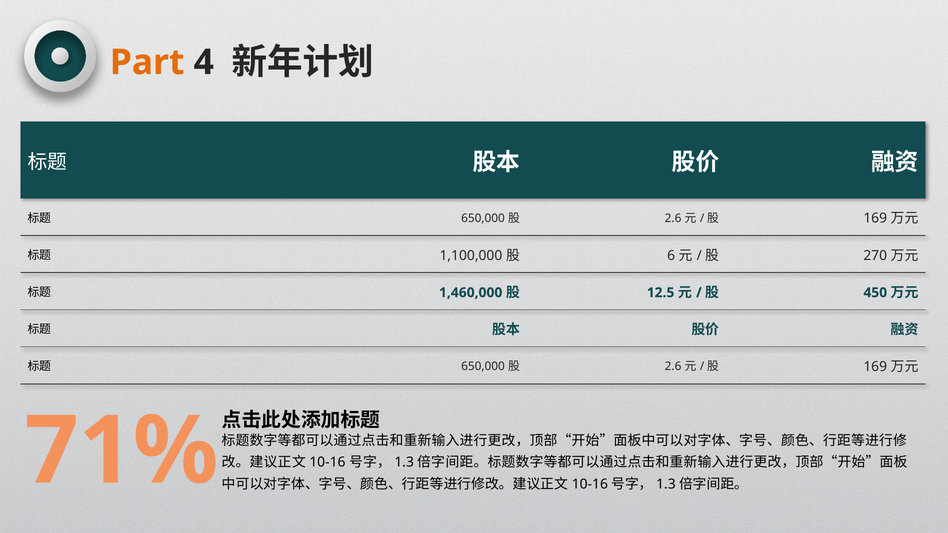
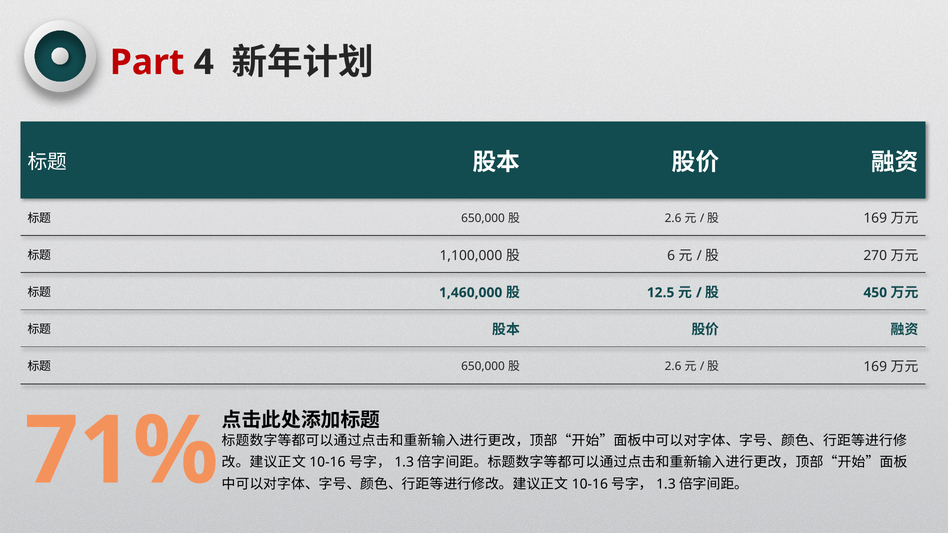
Part colour: orange -> red (147, 62)
